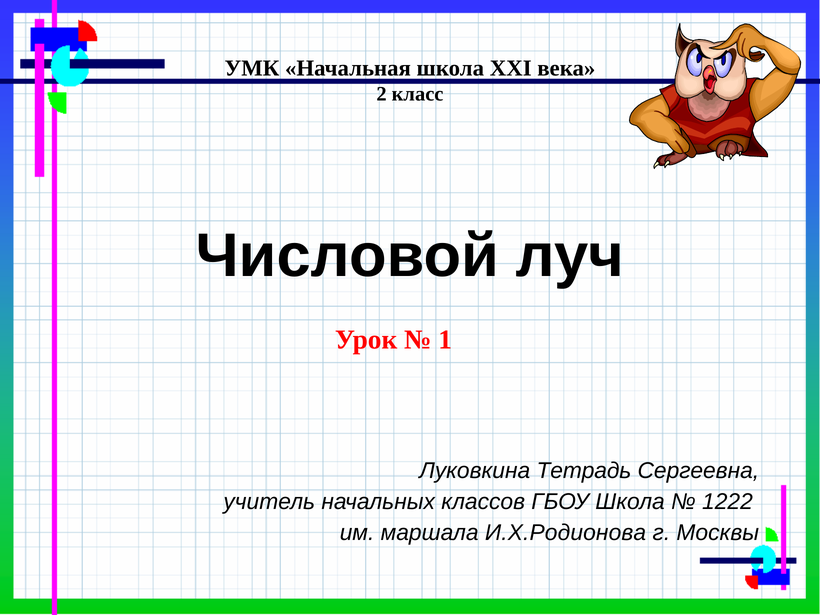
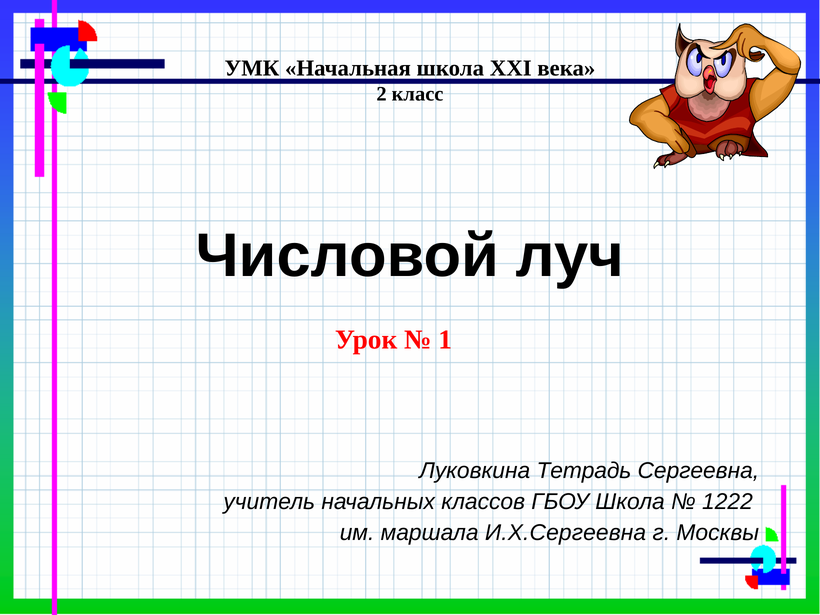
И.Х.Родионова: И.Х.Родионова -> И.Х.Сергеевна (566, 533)
